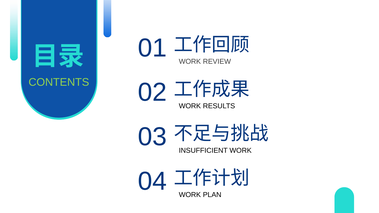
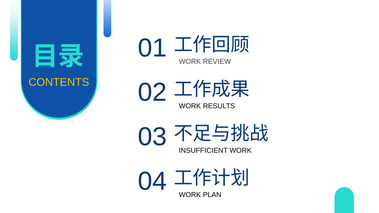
CONTENTS colour: light green -> yellow (59, 82)
